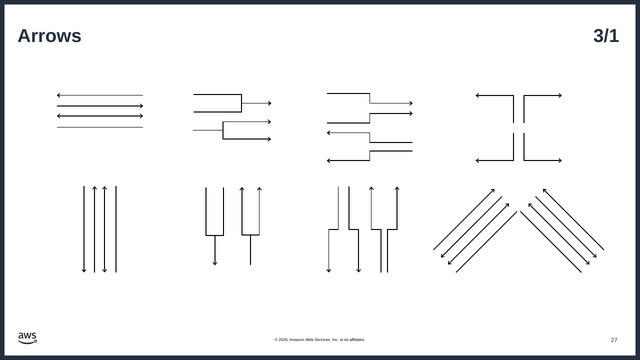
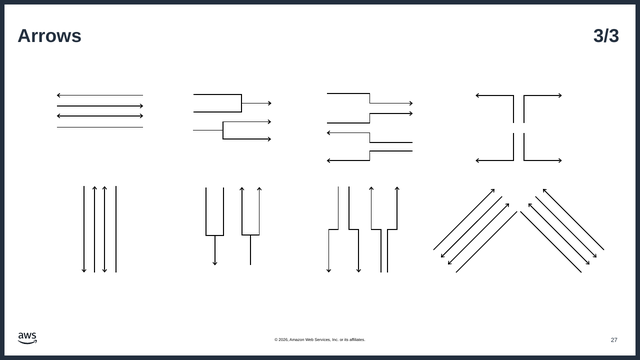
3/1: 3/1 -> 3/3 (606, 36)
